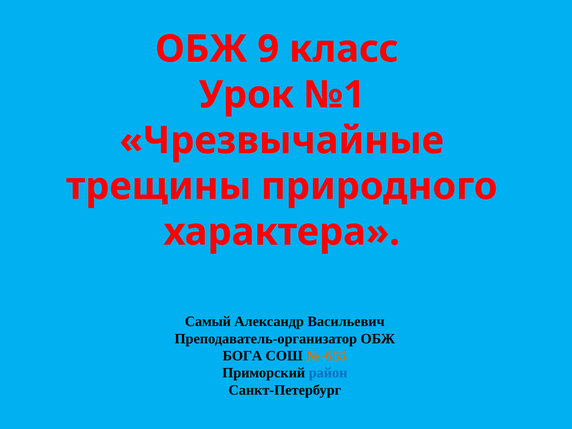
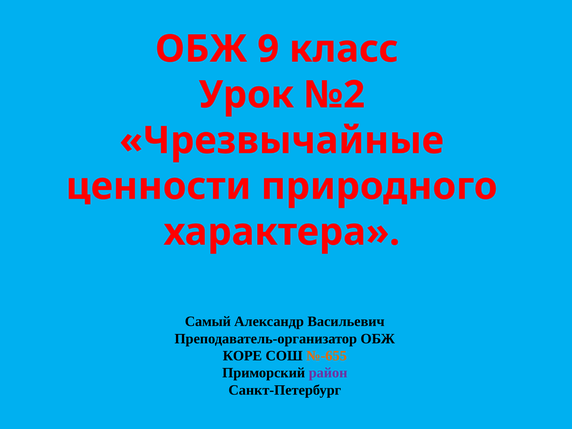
№1: №1 -> №2 (334, 95)
трещины: трещины -> ценности (159, 186)
БОГА: БОГА -> КОРЕ (242, 356)
район colour: blue -> purple (328, 373)
